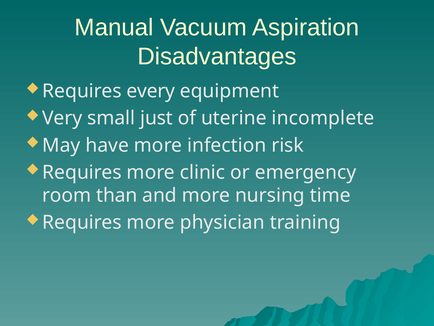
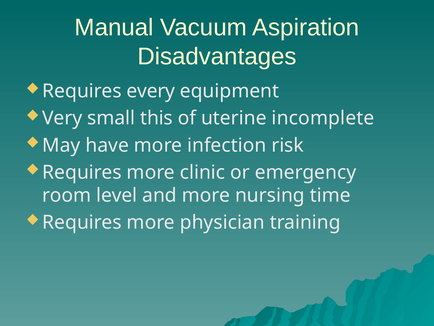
just: just -> this (157, 118)
than: than -> level (117, 195)
